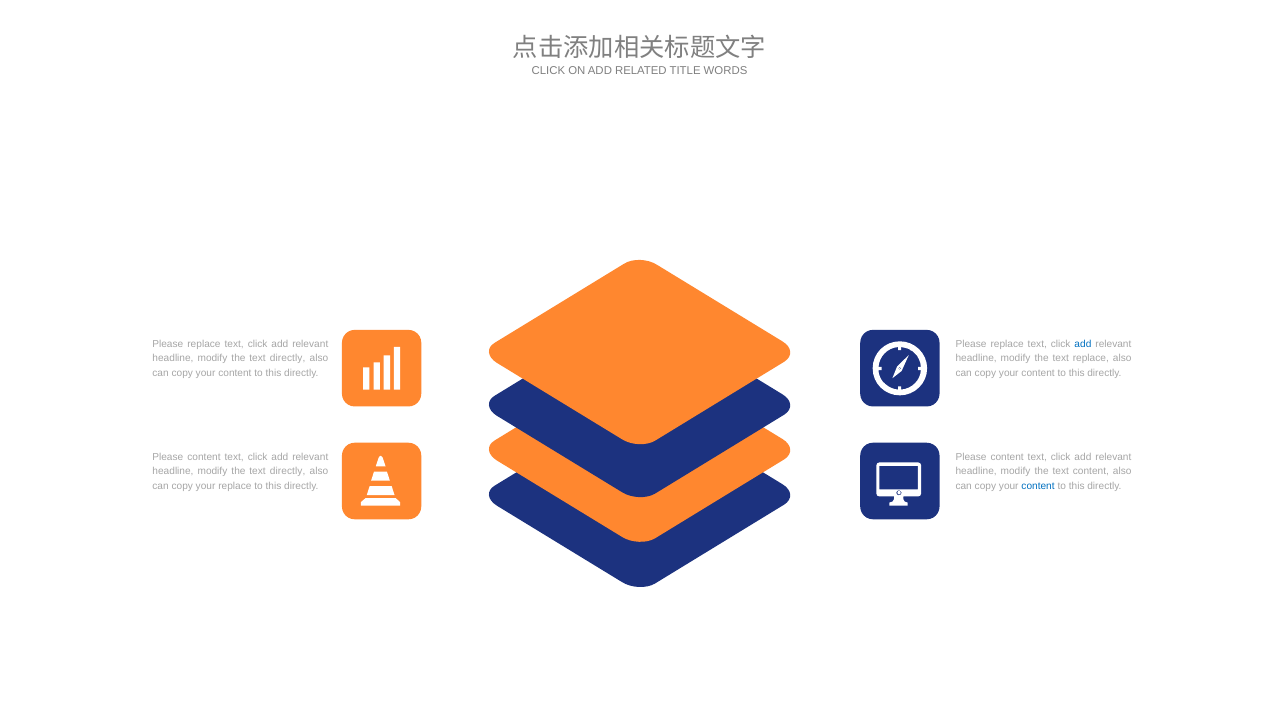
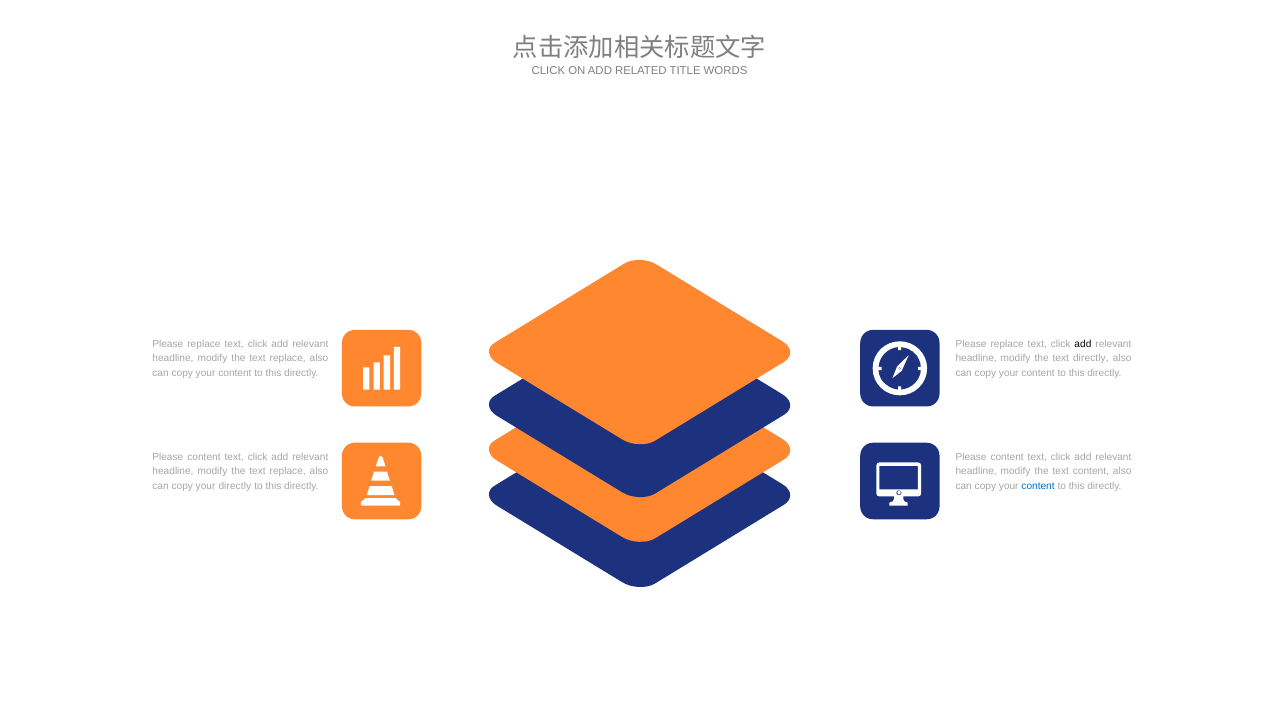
add colour: blue -> black (1083, 344)
directly: directly -> replace (288, 359)
text replace: replace -> directly (1091, 359)
directly: directly -> replace (288, 472)
your replace: replace -> directly (235, 486)
